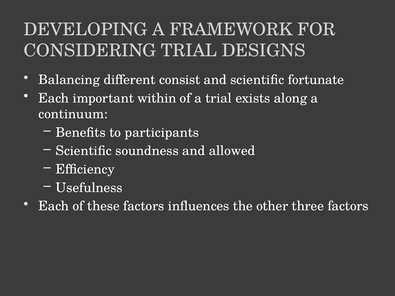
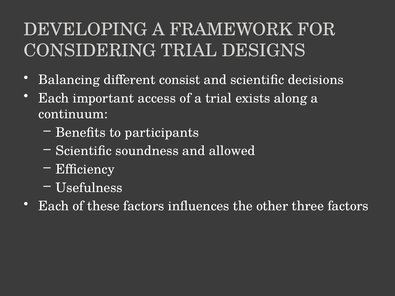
fortunate: fortunate -> decisions (316, 80)
within: within -> access (157, 98)
